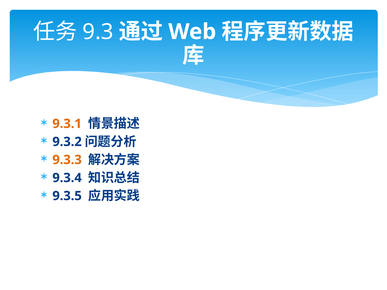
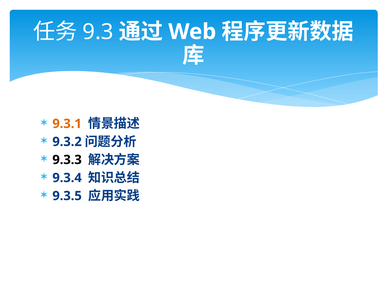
9.3.3 colour: orange -> black (67, 160)
